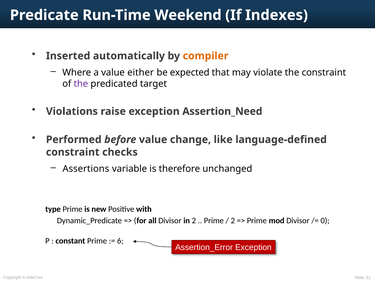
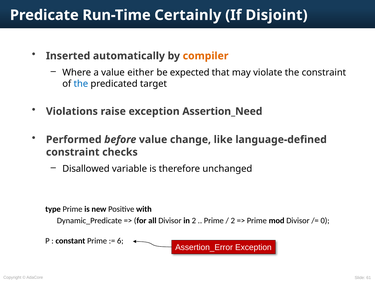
Weekend: Weekend -> Certainly (188, 15)
Indexes: Indexes -> Disjoint (277, 15)
the colour: purple -> blue (81, 83)
Assertions: Assertions -> Disallowed (86, 168)
